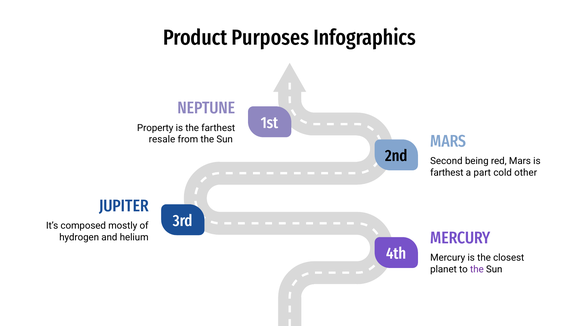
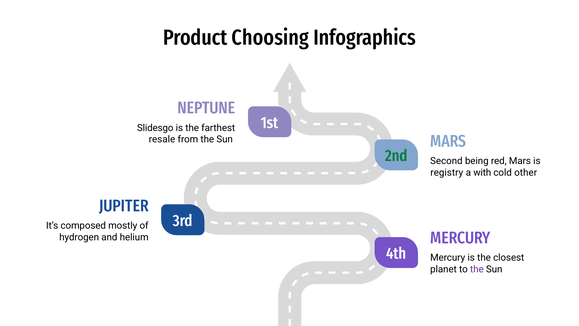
Purposes: Purposes -> Choosing (270, 38)
Property: Property -> Slidesgo (155, 128)
2nd colour: black -> green (396, 156)
farthest: farthest -> registry (447, 172)
part: part -> with (482, 172)
